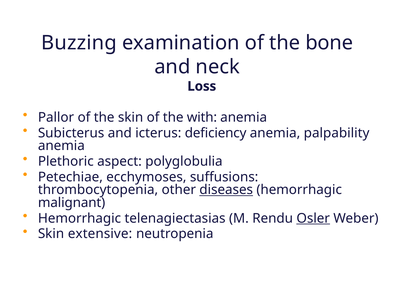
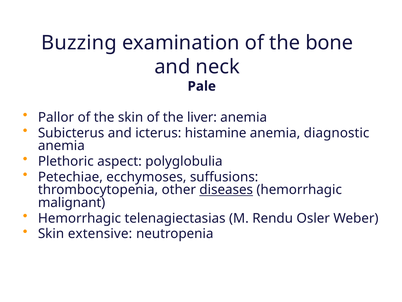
Loss: Loss -> Pale (202, 86)
with: with -> liver (202, 117)
deficiency: deficiency -> histamine (216, 133)
palpability: palpability -> diagnostic (337, 133)
Osler underline: present -> none (313, 218)
